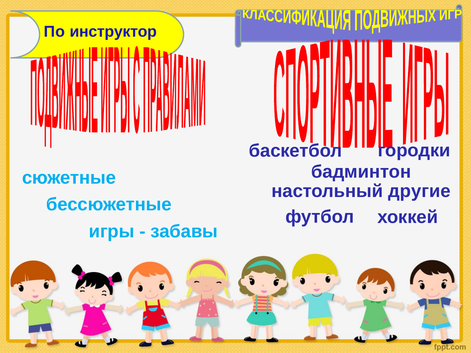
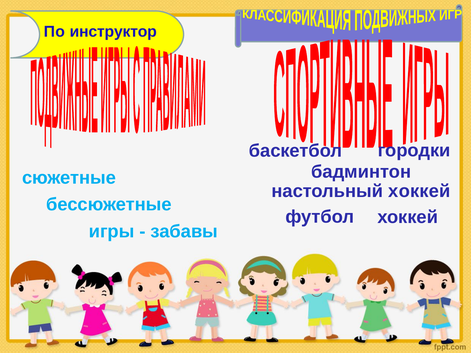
настольный другие: другие -> хоккей (419, 191)
